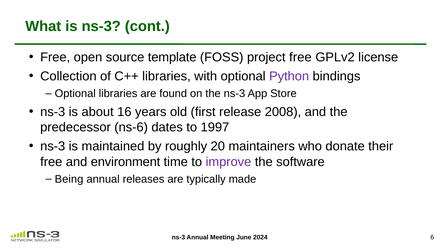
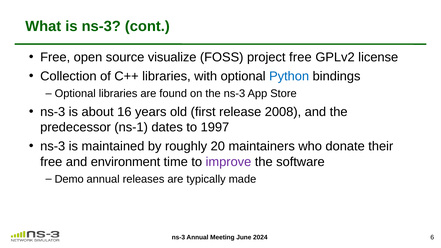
template: template -> visualize (172, 57)
Python colour: purple -> blue (289, 76)
ns-6: ns-6 -> ns-1 (131, 127)
Being: Being -> Demo (69, 179)
